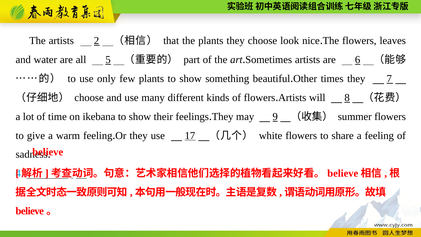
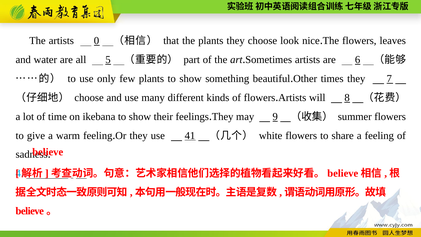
2: 2 -> 0 (97, 41)
17: 17 -> 41 (190, 135)
